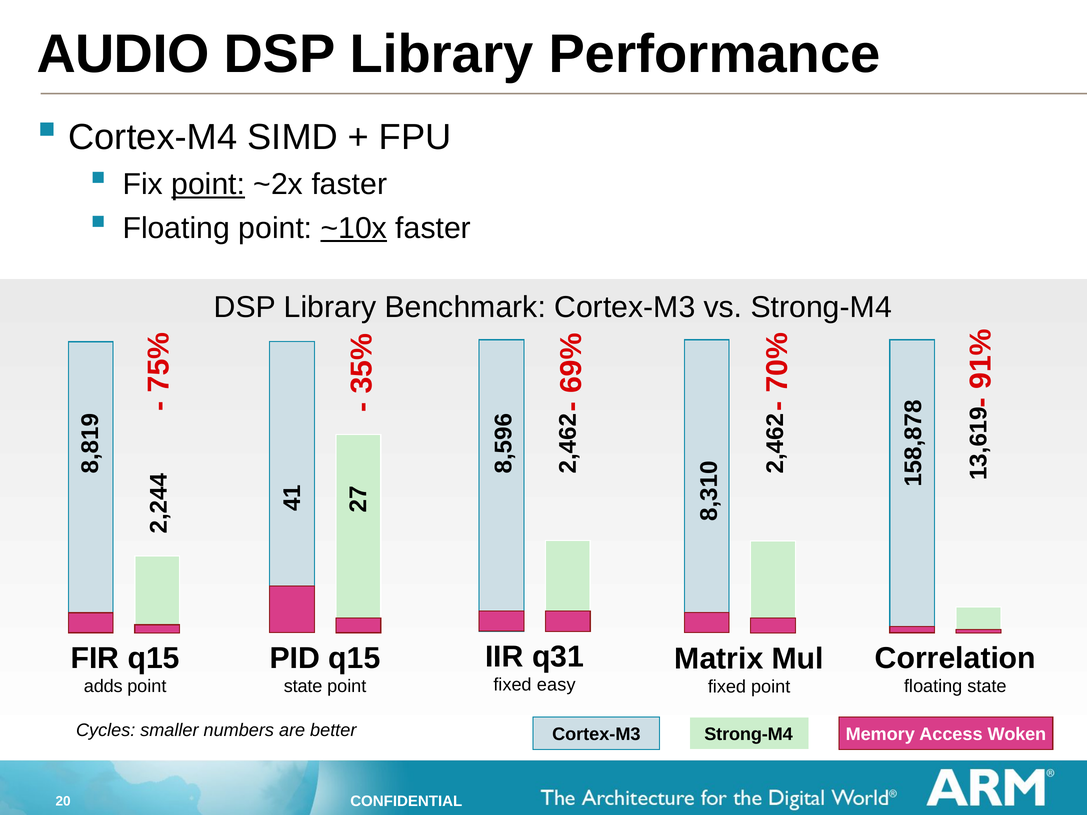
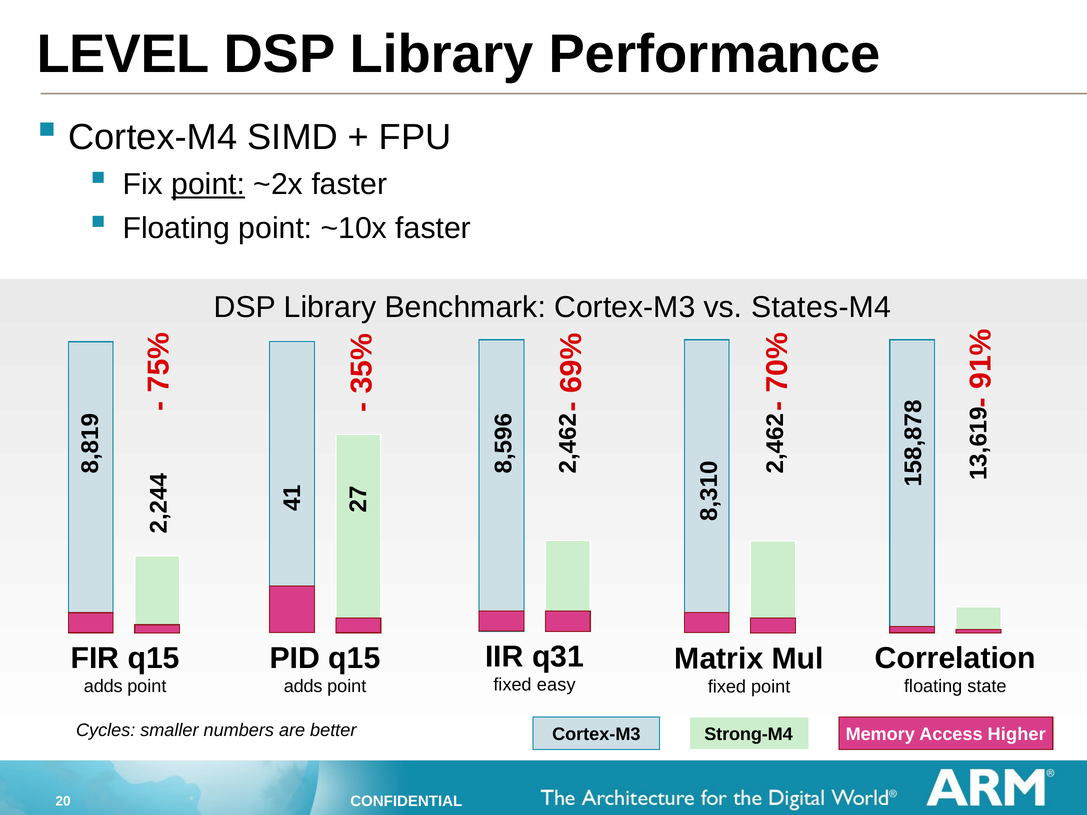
AUDIO: AUDIO -> LEVEL (123, 55)
~10x underline: present -> none (354, 228)
vs Strong-M4: Strong-M4 -> States-M4 (821, 307)
state: state -> adds (303, 687)
Woken: Woken -> Higher (1017, 735)
